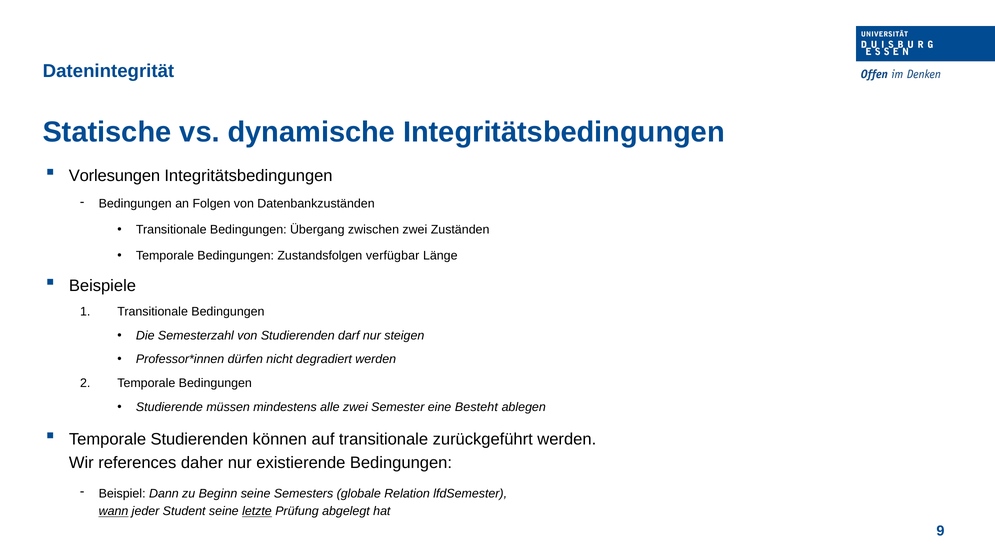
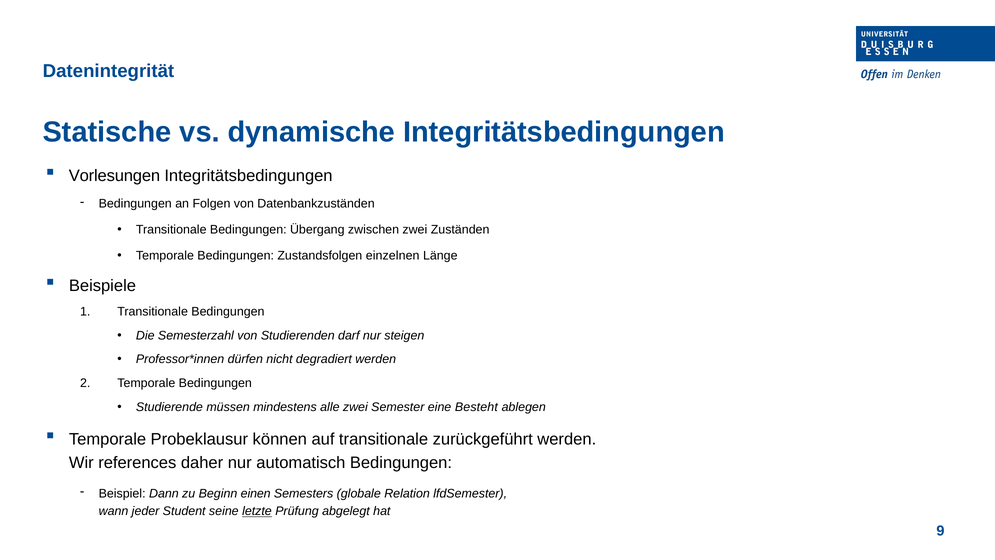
verfügbar: verfügbar -> einzelnen (393, 255)
Temporale Studierenden: Studierenden -> Probeklausur (199, 439)
existierende: existierende -> automatisch (301, 463)
Beginn seine: seine -> einen (256, 493)
wann underline: present -> none (114, 511)
